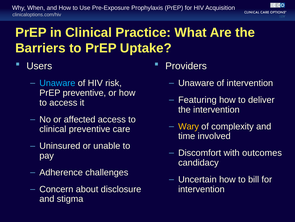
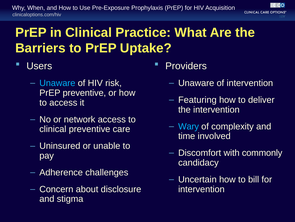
affected: affected -> network (80, 119)
Wary colour: yellow -> light blue (189, 126)
outcomes: outcomes -> commonly (262, 152)
